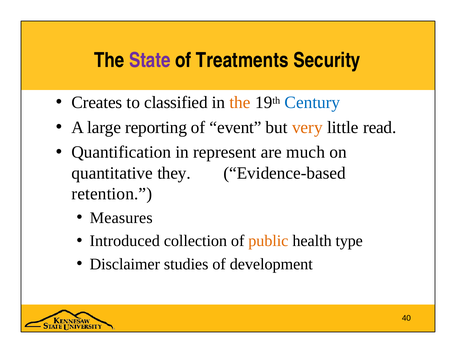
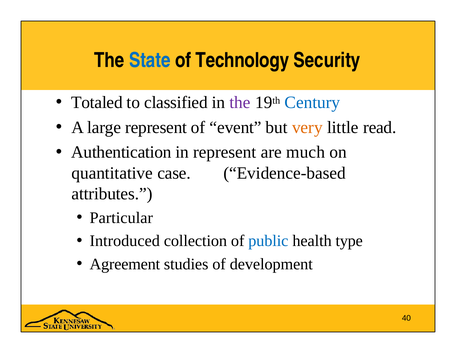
State colour: purple -> blue (150, 60)
Treatments: Treatments -> Technology (242, 60)
Creates: Creates -> Totaled (97, 102)
the colour: orange -> purple (240, 102)
large reporting: reporting -> represent (156, 127)
Quantification: Quantification -> Authentication (121, 152)
they: they -> case (174, 173)
retention: retention -> attributes (112, 193)
Measures: Measures -> Particular (121, 217)
public colour: orange -> blue (268, 241)
Disclaimer: Disclaimer -> Agreement (125, 264)
